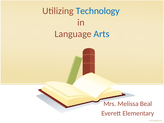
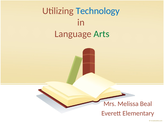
Arts colour: blue -> green (102, 34)
